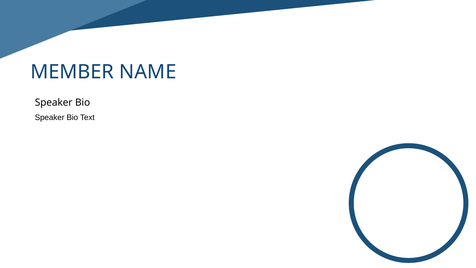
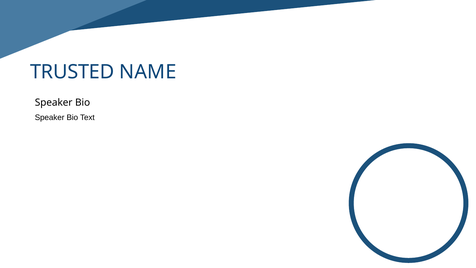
MEMBER: MEMBER -> TRUSTED (72, 72)
